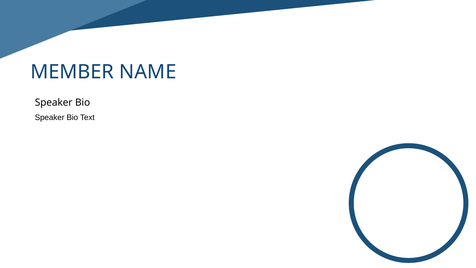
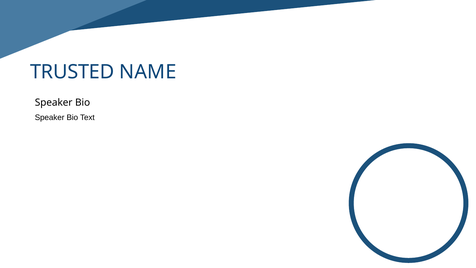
MEMBER: MEMBER -> TRUSTED (72, 72)
